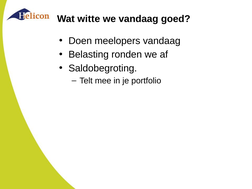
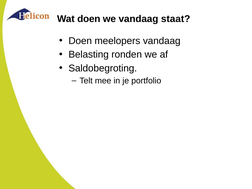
Wat witte: witte -> doen (89, 19)
goed: goed -> staat (176, 19)
